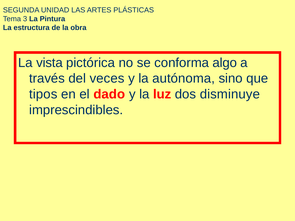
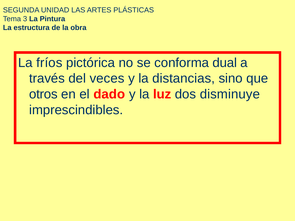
vista: vista -> fríos (49, 63)
algo: algo -> dual (225, 63)
autónoma: autónoma -> distancias (184, 79)
tipos: tipos -> otros (43, 94)
